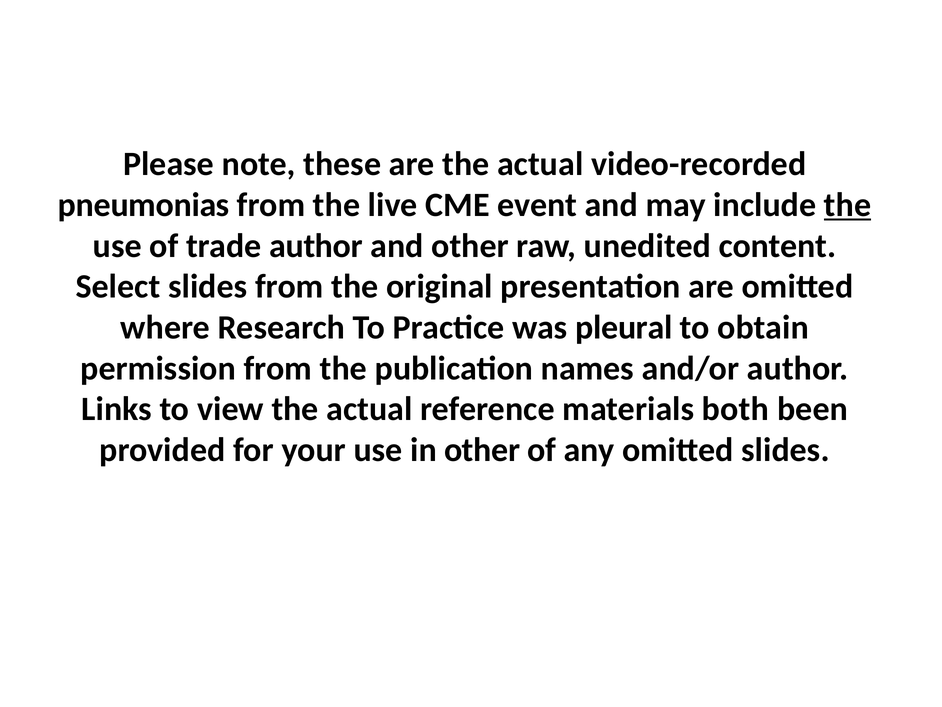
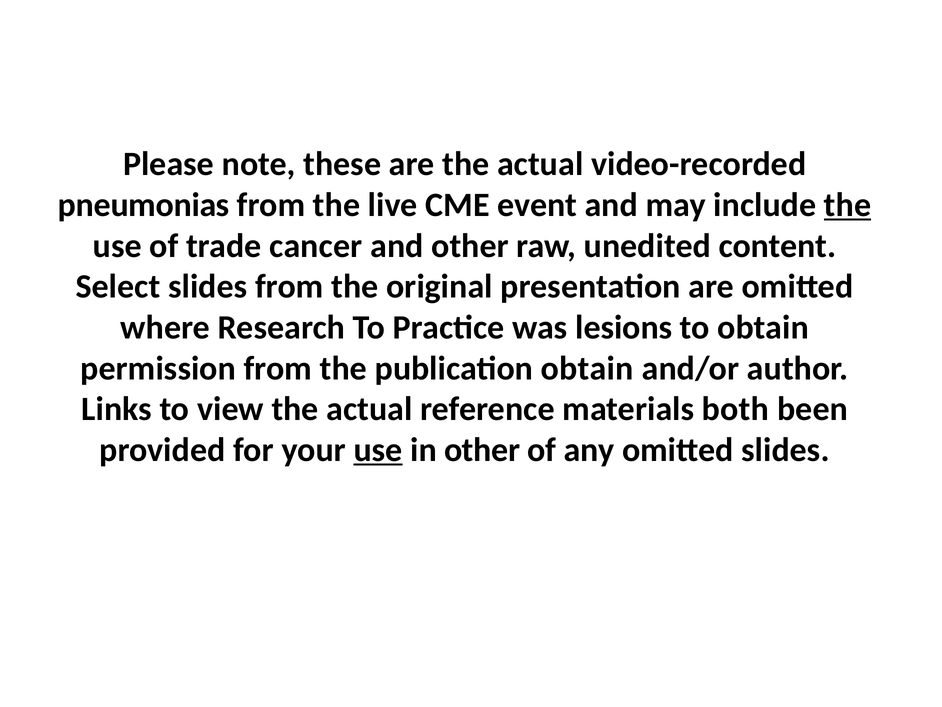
trade author: author -> cancer (316, 246)
pleural: pleural -> lesions (624, 327)
publication names: names -> obtain (587, 368)
use underline: none -> present (378, 450)
